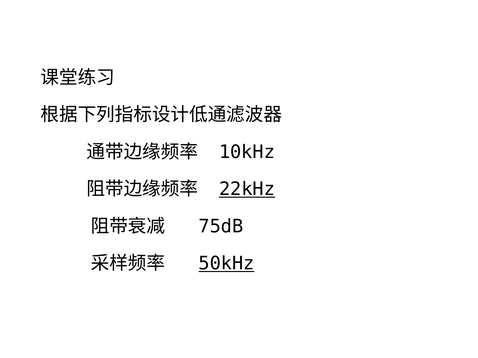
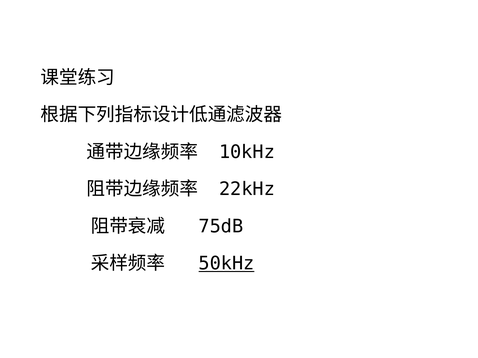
22kHz underline: present -> none (247, 189)
